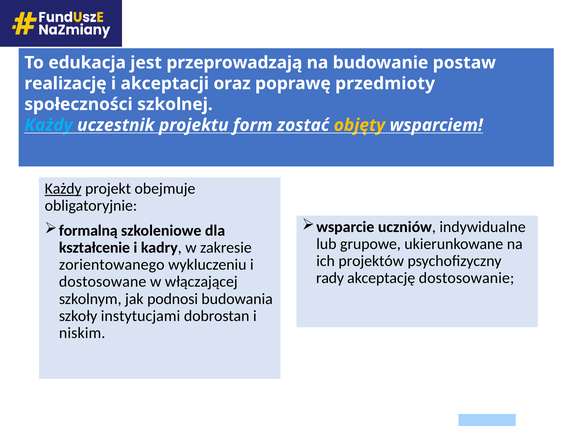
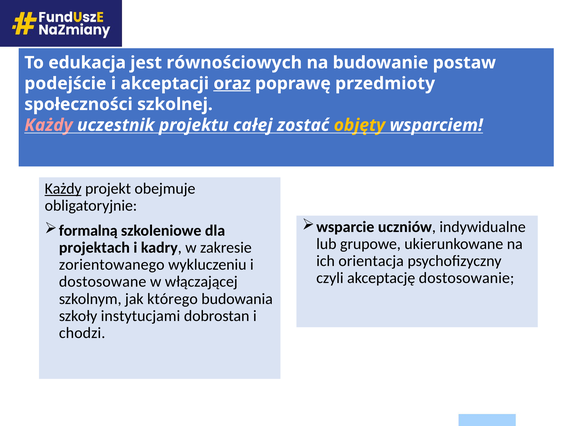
przeprowadzają: przeprowadzają -> równościowych (234, 63)
realizację: realizację -> podejście (65, 83)
oraz underline: none -> present (232, 83)
Każdy colour: light blue -> pink (48, 125)
form: form -> całej (253, 125)
kształcenie: kształcenie -> projektach (94, 248)
projektów: projektów -> orientacja (371, 261)
rady: rady -> czyli (330, 278)
podnosi: podnosi -> którego (172, 299)
niskim: niskim -> chodzi (82, 333)
